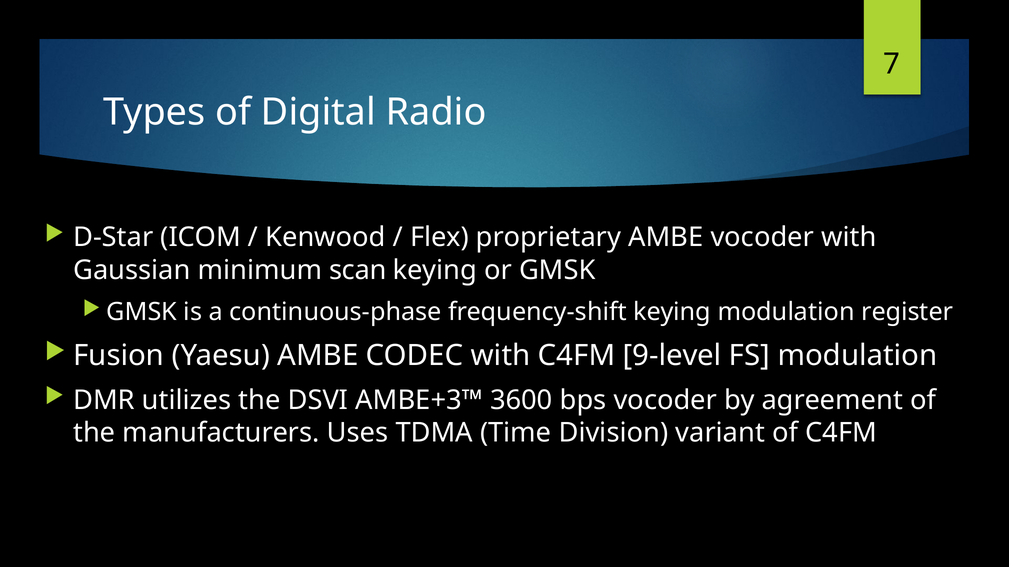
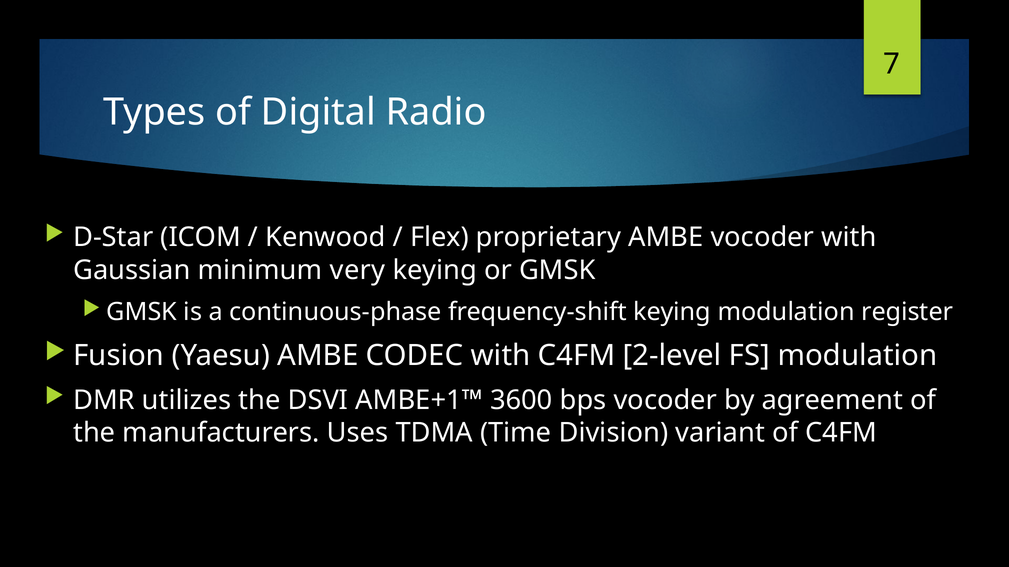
scan: scan -> very (358, 270)
9-level: 9-level -> 2-level (672, 356)
AMBE+3™: AMBE+3™ -> AMBE+1™ (419, 400)
